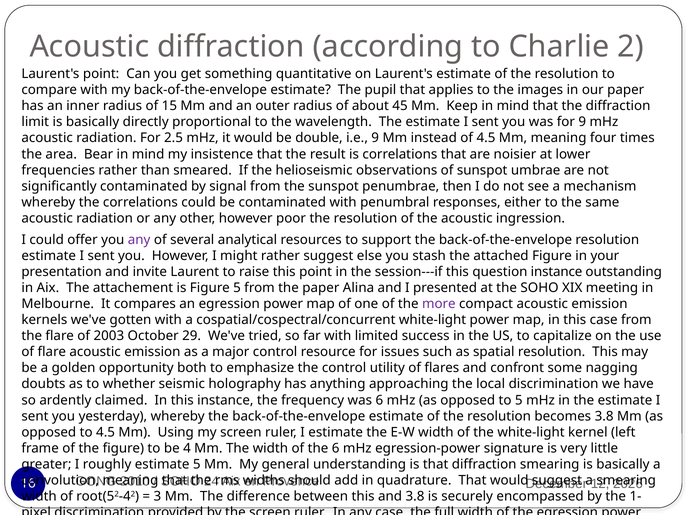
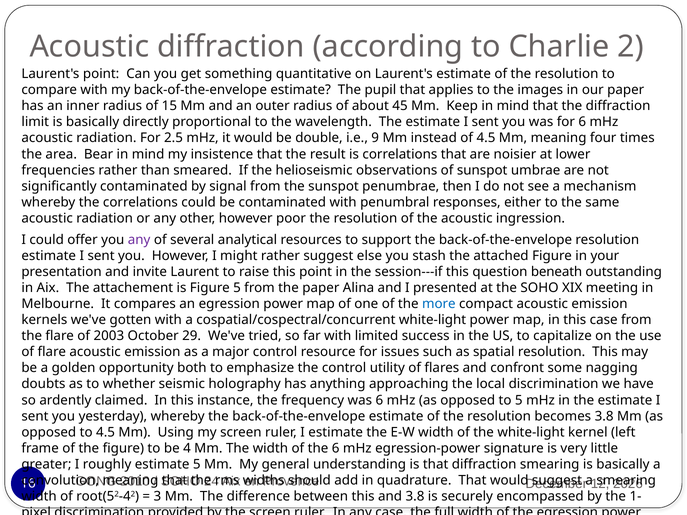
for 9: 9 -> 6 (582, 122)
question instance: instance -> beneath (557, 272)
more colour: purple -> blue (439, 304)
